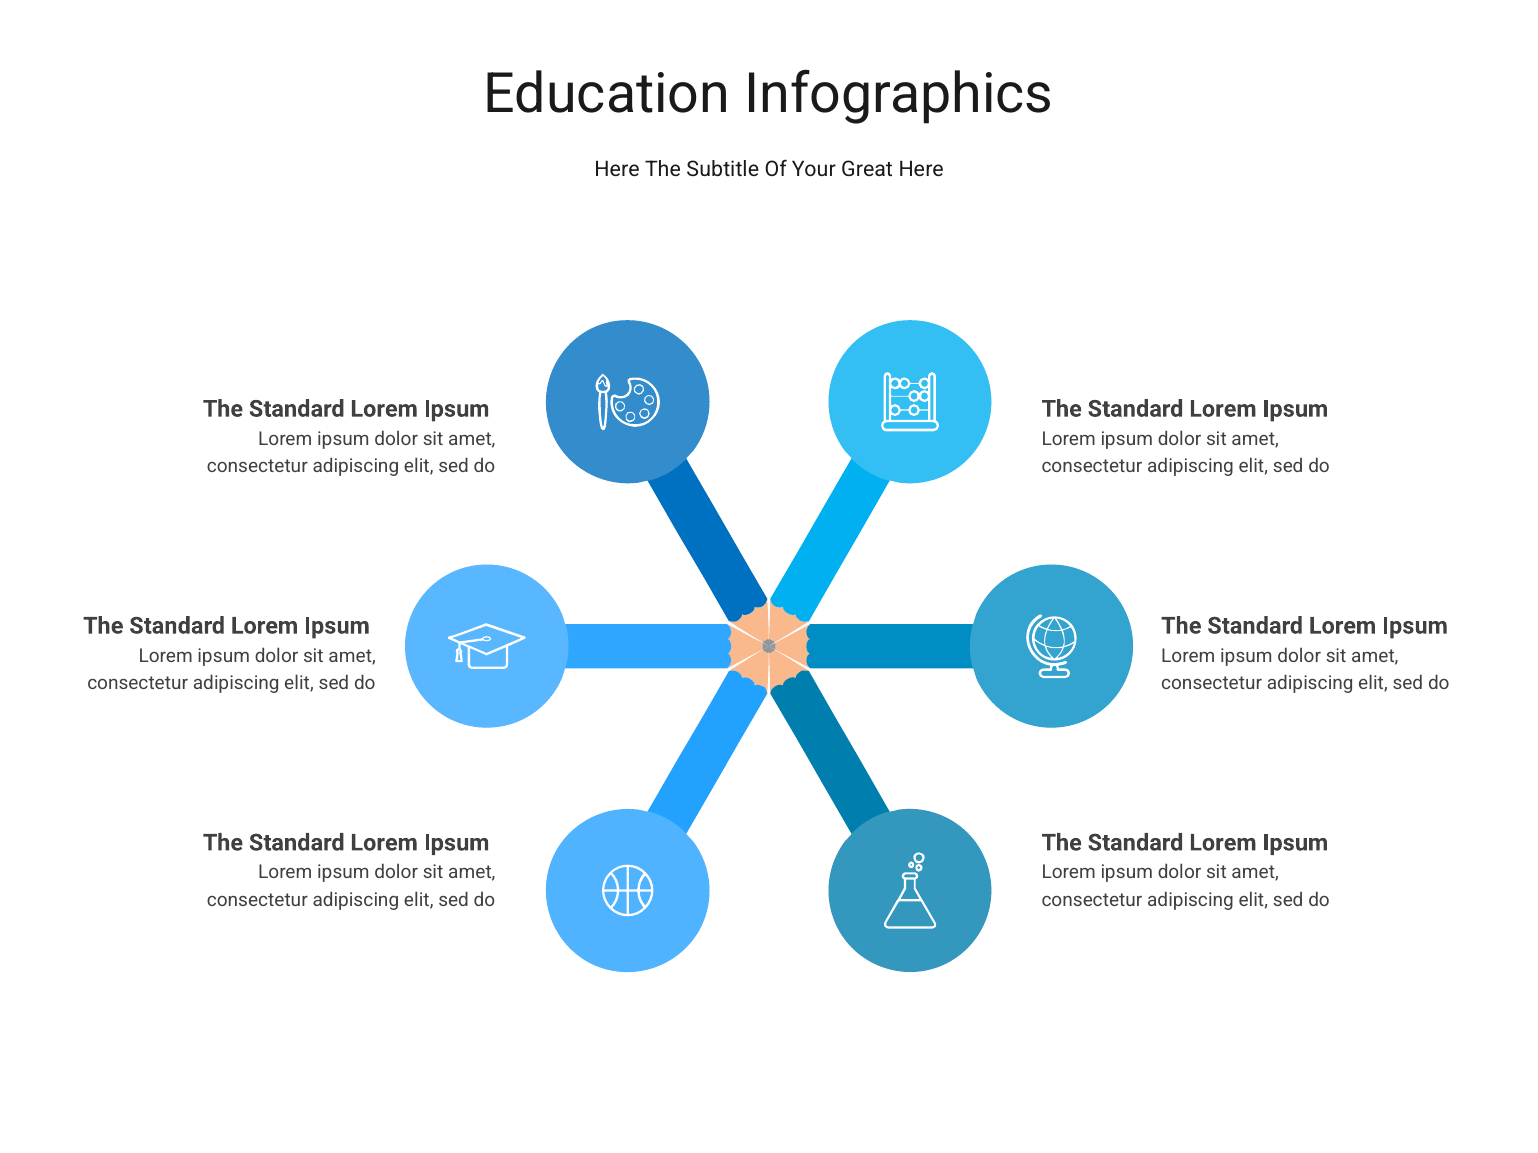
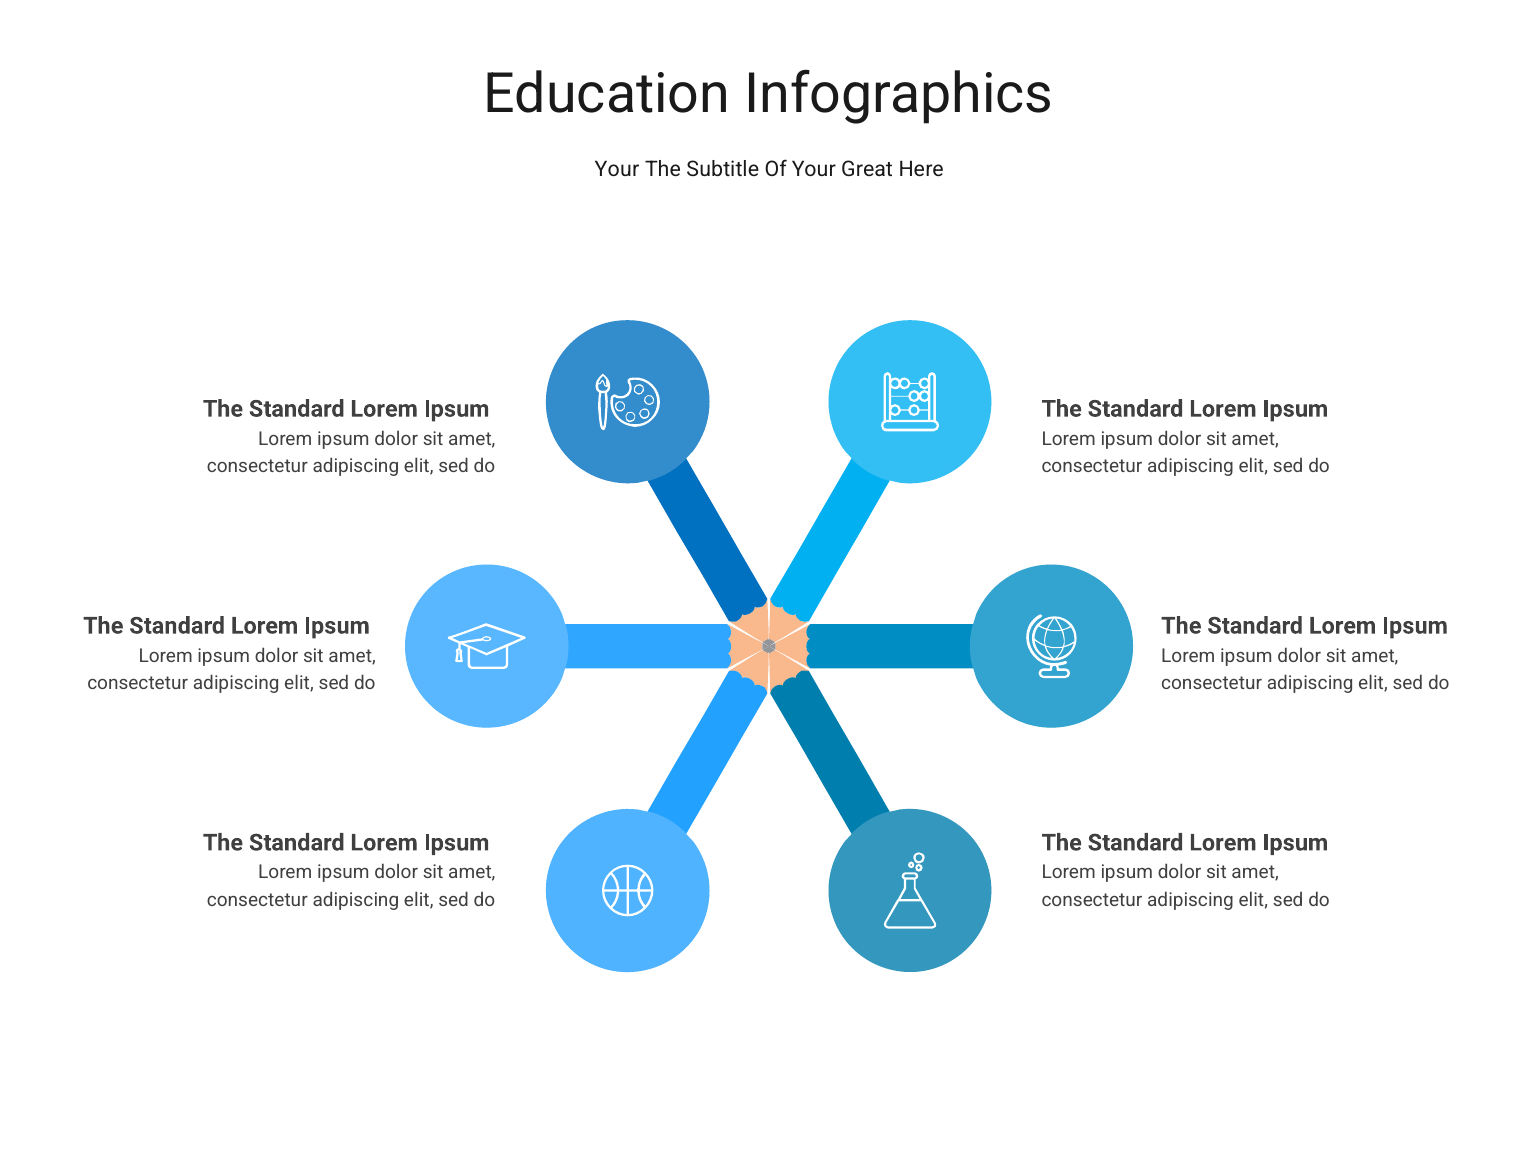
Here: Here -> Your (617, 170)
